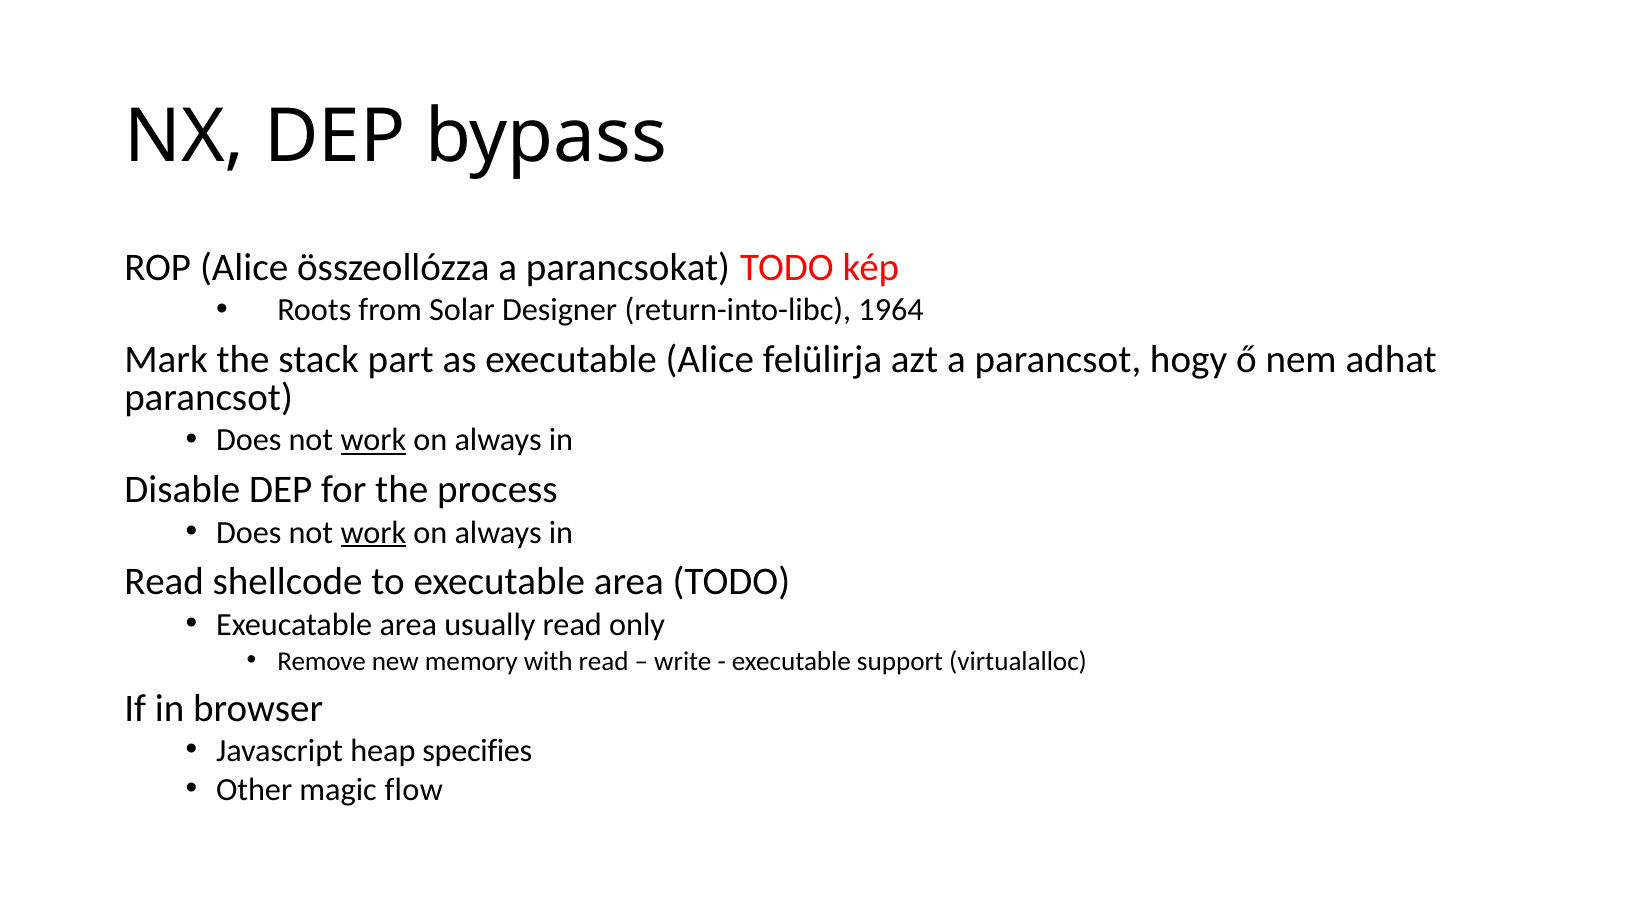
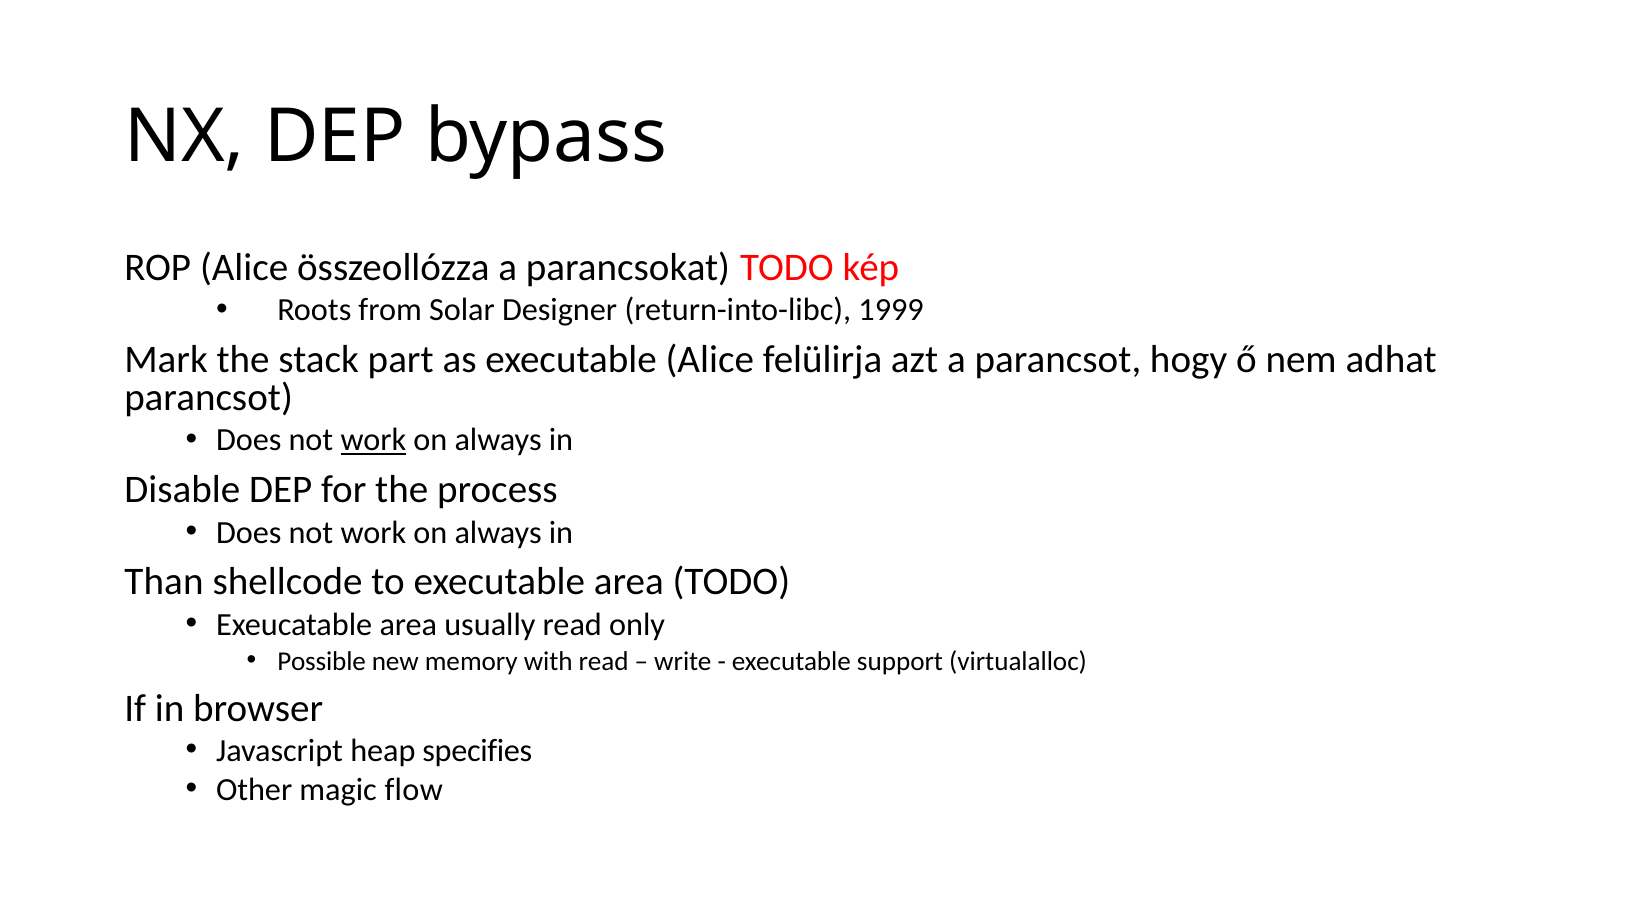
1964: 1964 -> 1999 (891, 310)
work underline: present -> none (373, 533)
Read: Read -> Than (164, 582)
Remove: Remove -> Possible (322, 662)
